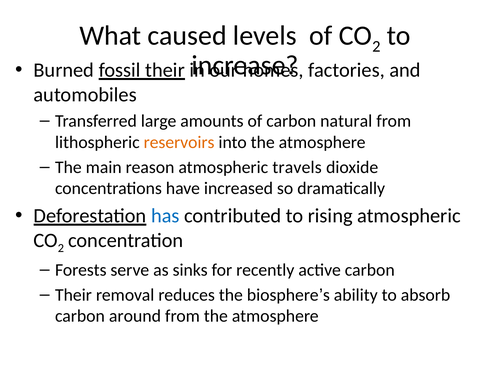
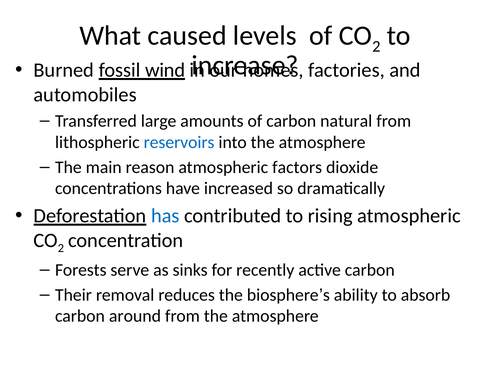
fossil their: their -> wind (165, 70)
reservoirs colour: orange -> blue (179, 142)
travels: travels -> factors (297, 167)
